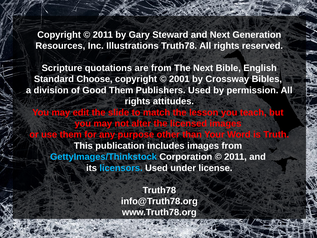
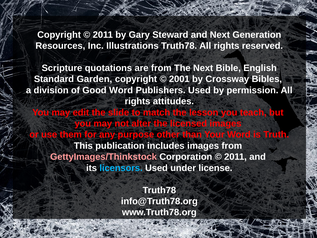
Choose: Choose -> Garden (94, 79)
Good Them: Them -> Word (121, 90)
GettyImages/Thinkstock colour: light blue -> pink (104, 157)
